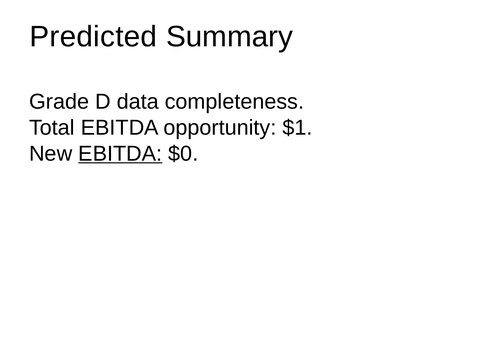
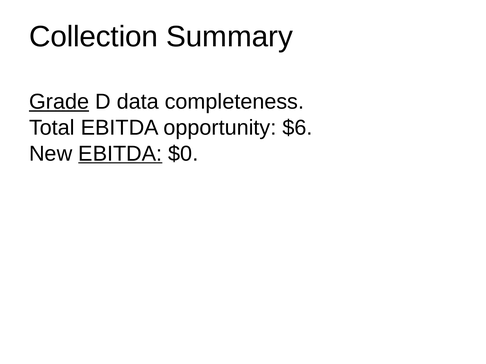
Predicted: Predicted -> Collection (94, 37)
Grade underline: none -> present (59, 102)
$1: $1 -> $6 (297, 128)
